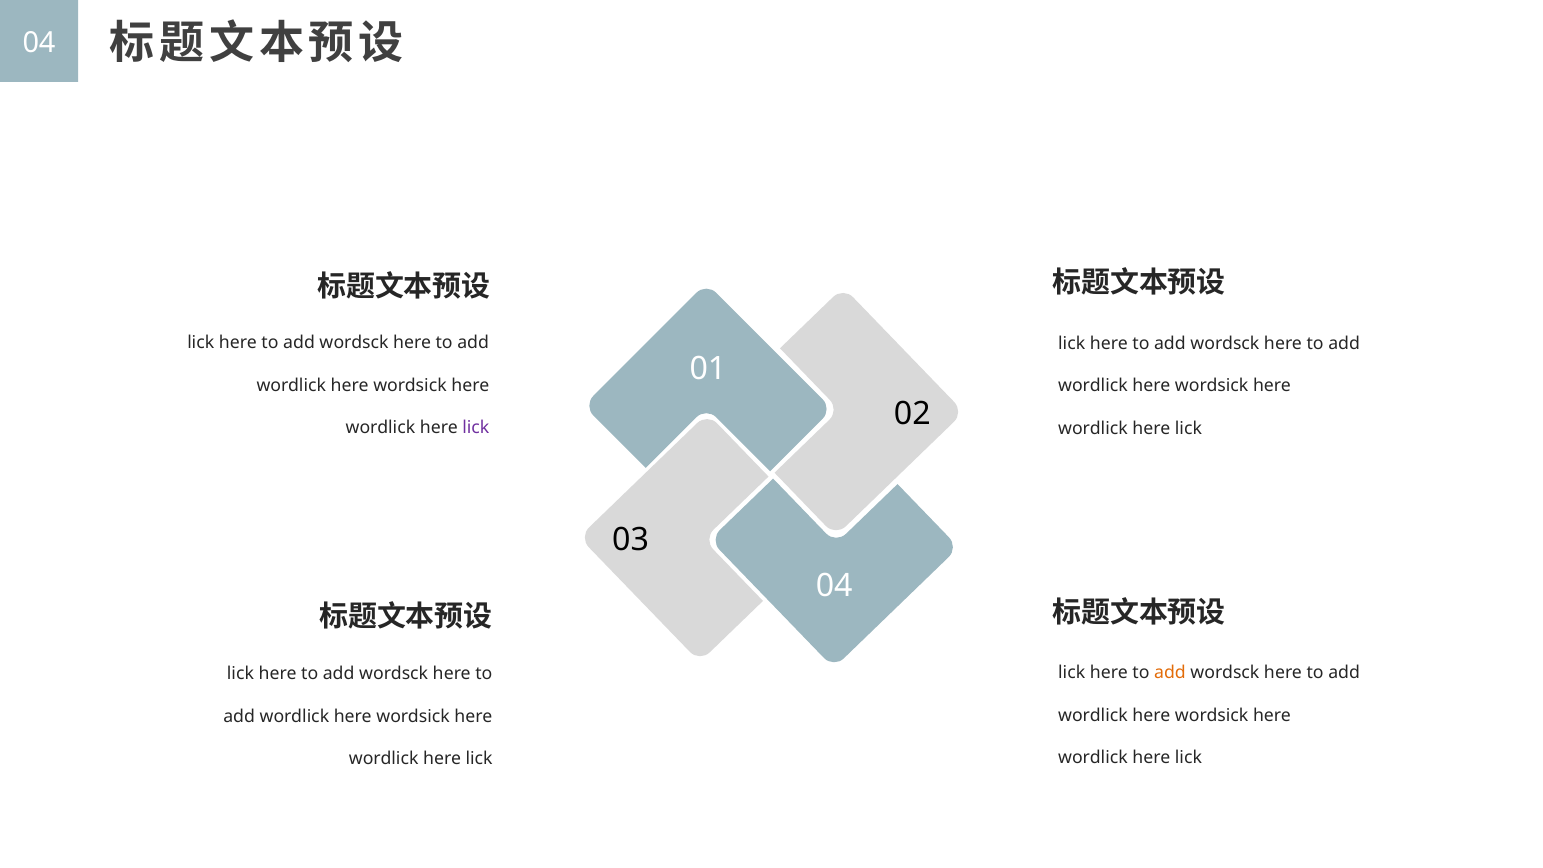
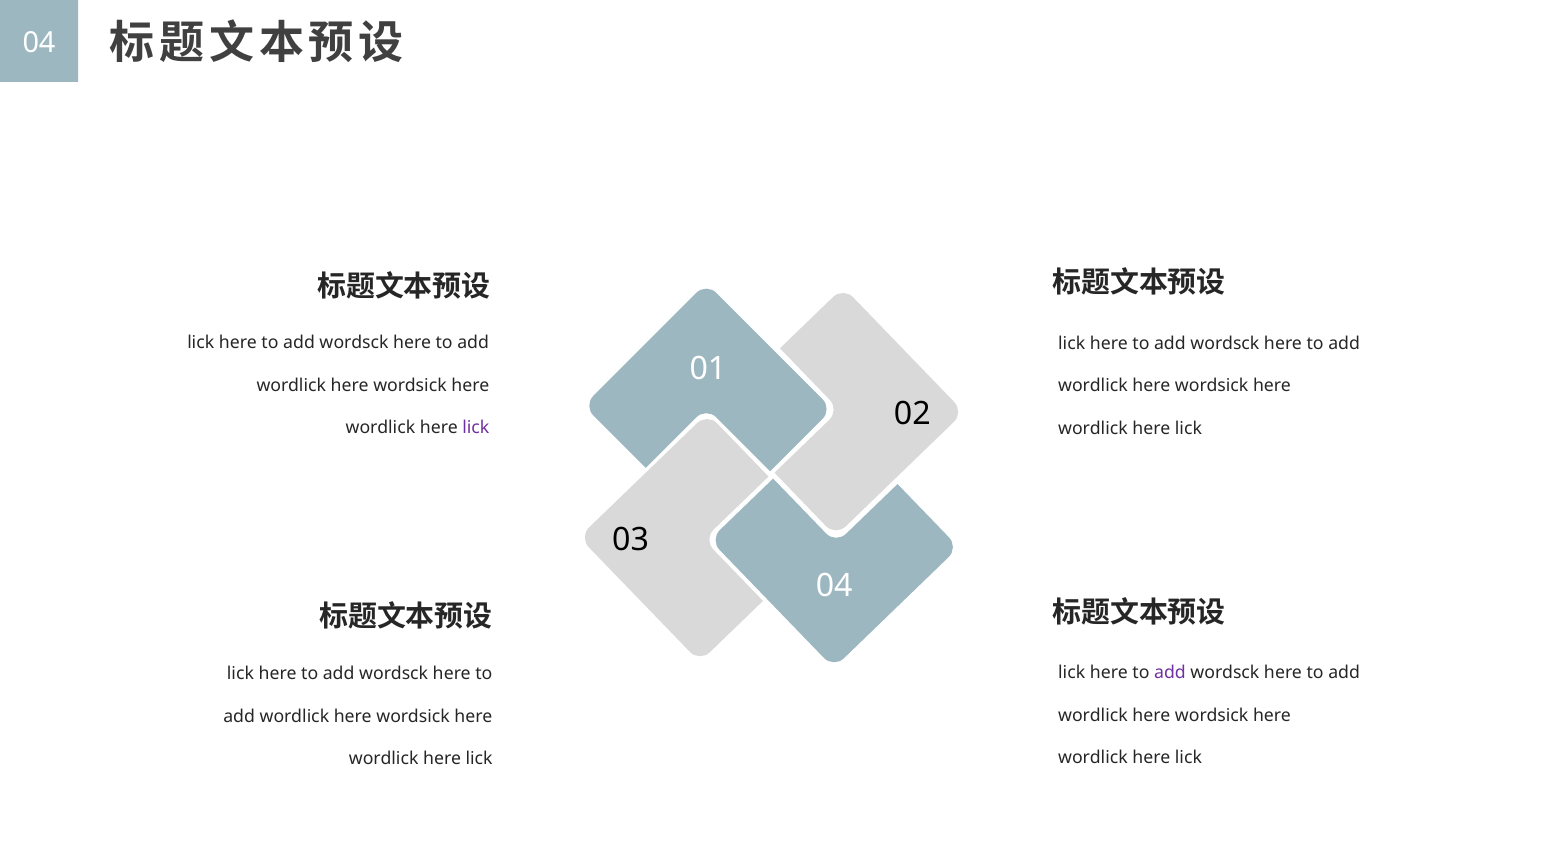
add colour: orange -> purple (1170, 673)
